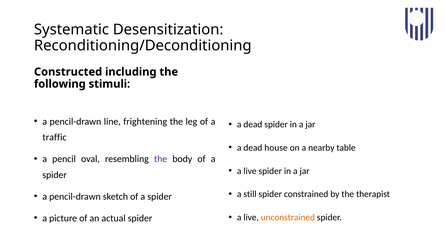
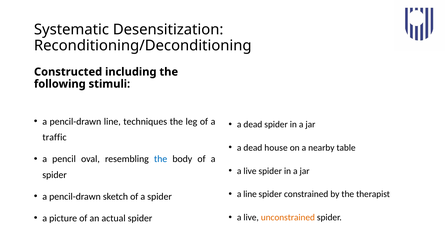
frightening: frightening -> techniques (145, 121)
the colour: purple -> blue (161, 159)
a still: still -> line (250, 194)
